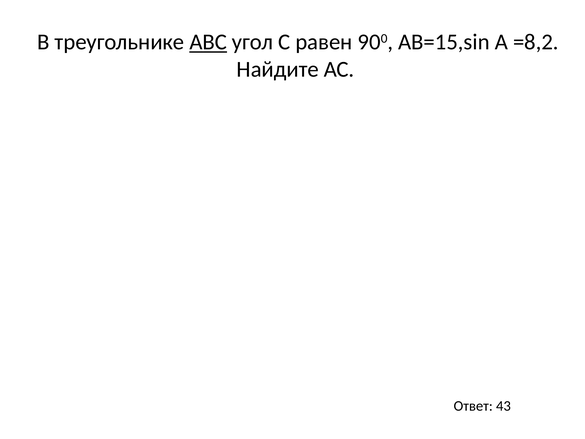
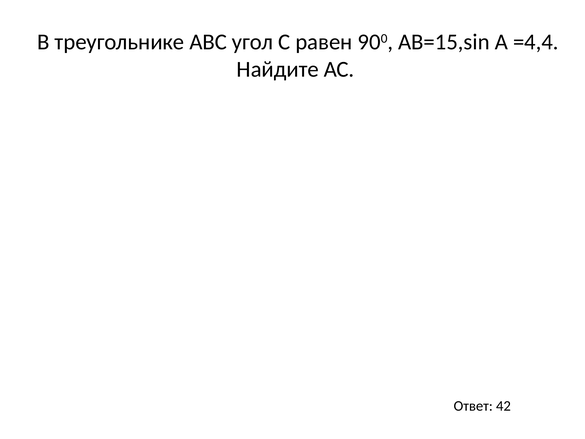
АВС underline: present -> none (208, 42)
=8,2: =8,2 -> =4,4 (536, 42)
43: 43 -> 42 (503, 406)
